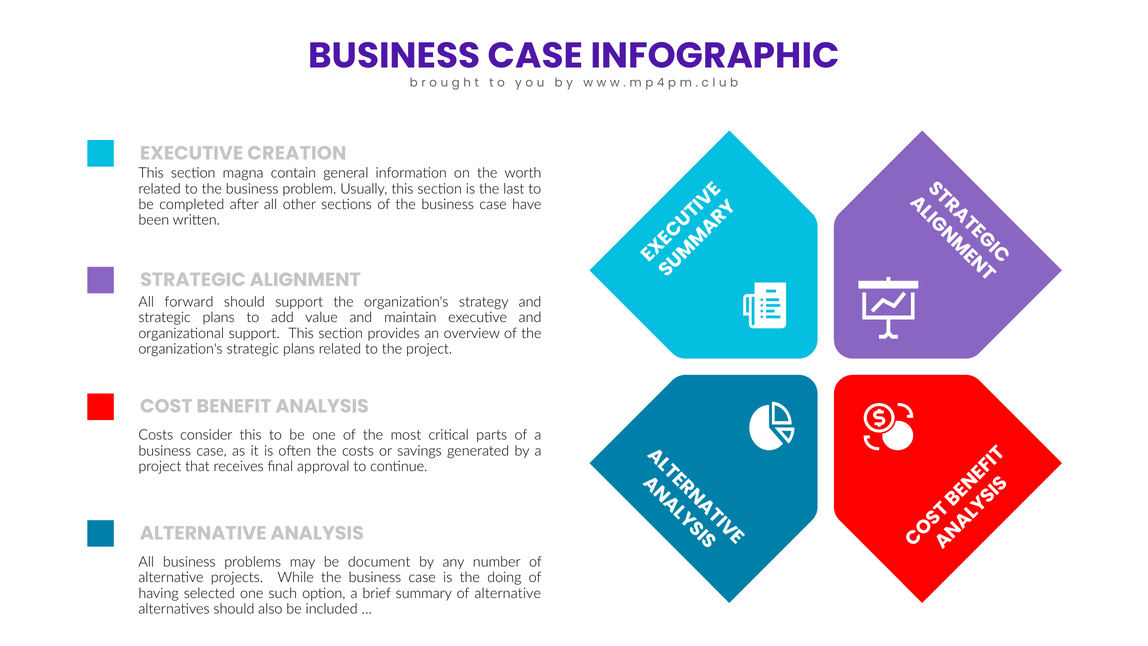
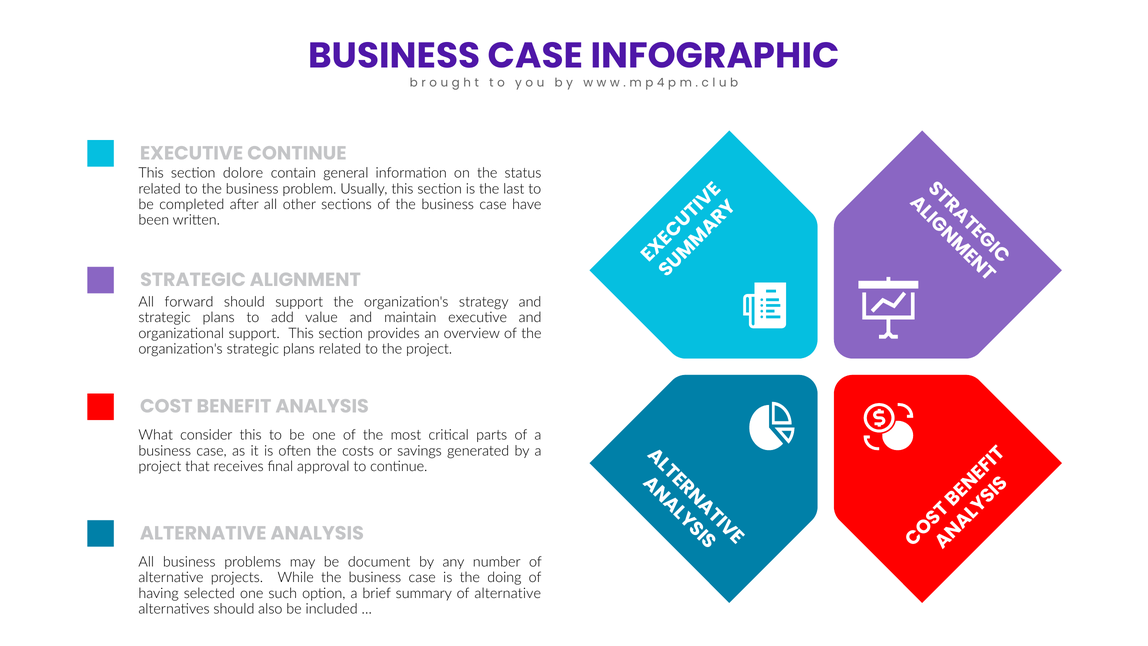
EXECUTIVE CREATION: CREATION -> CONTINUE (297, 153)
magna: magna -> dolore (243, 173)
worth: worth -> status (523, 173)
Costs: Costs -> What (156, 435)
